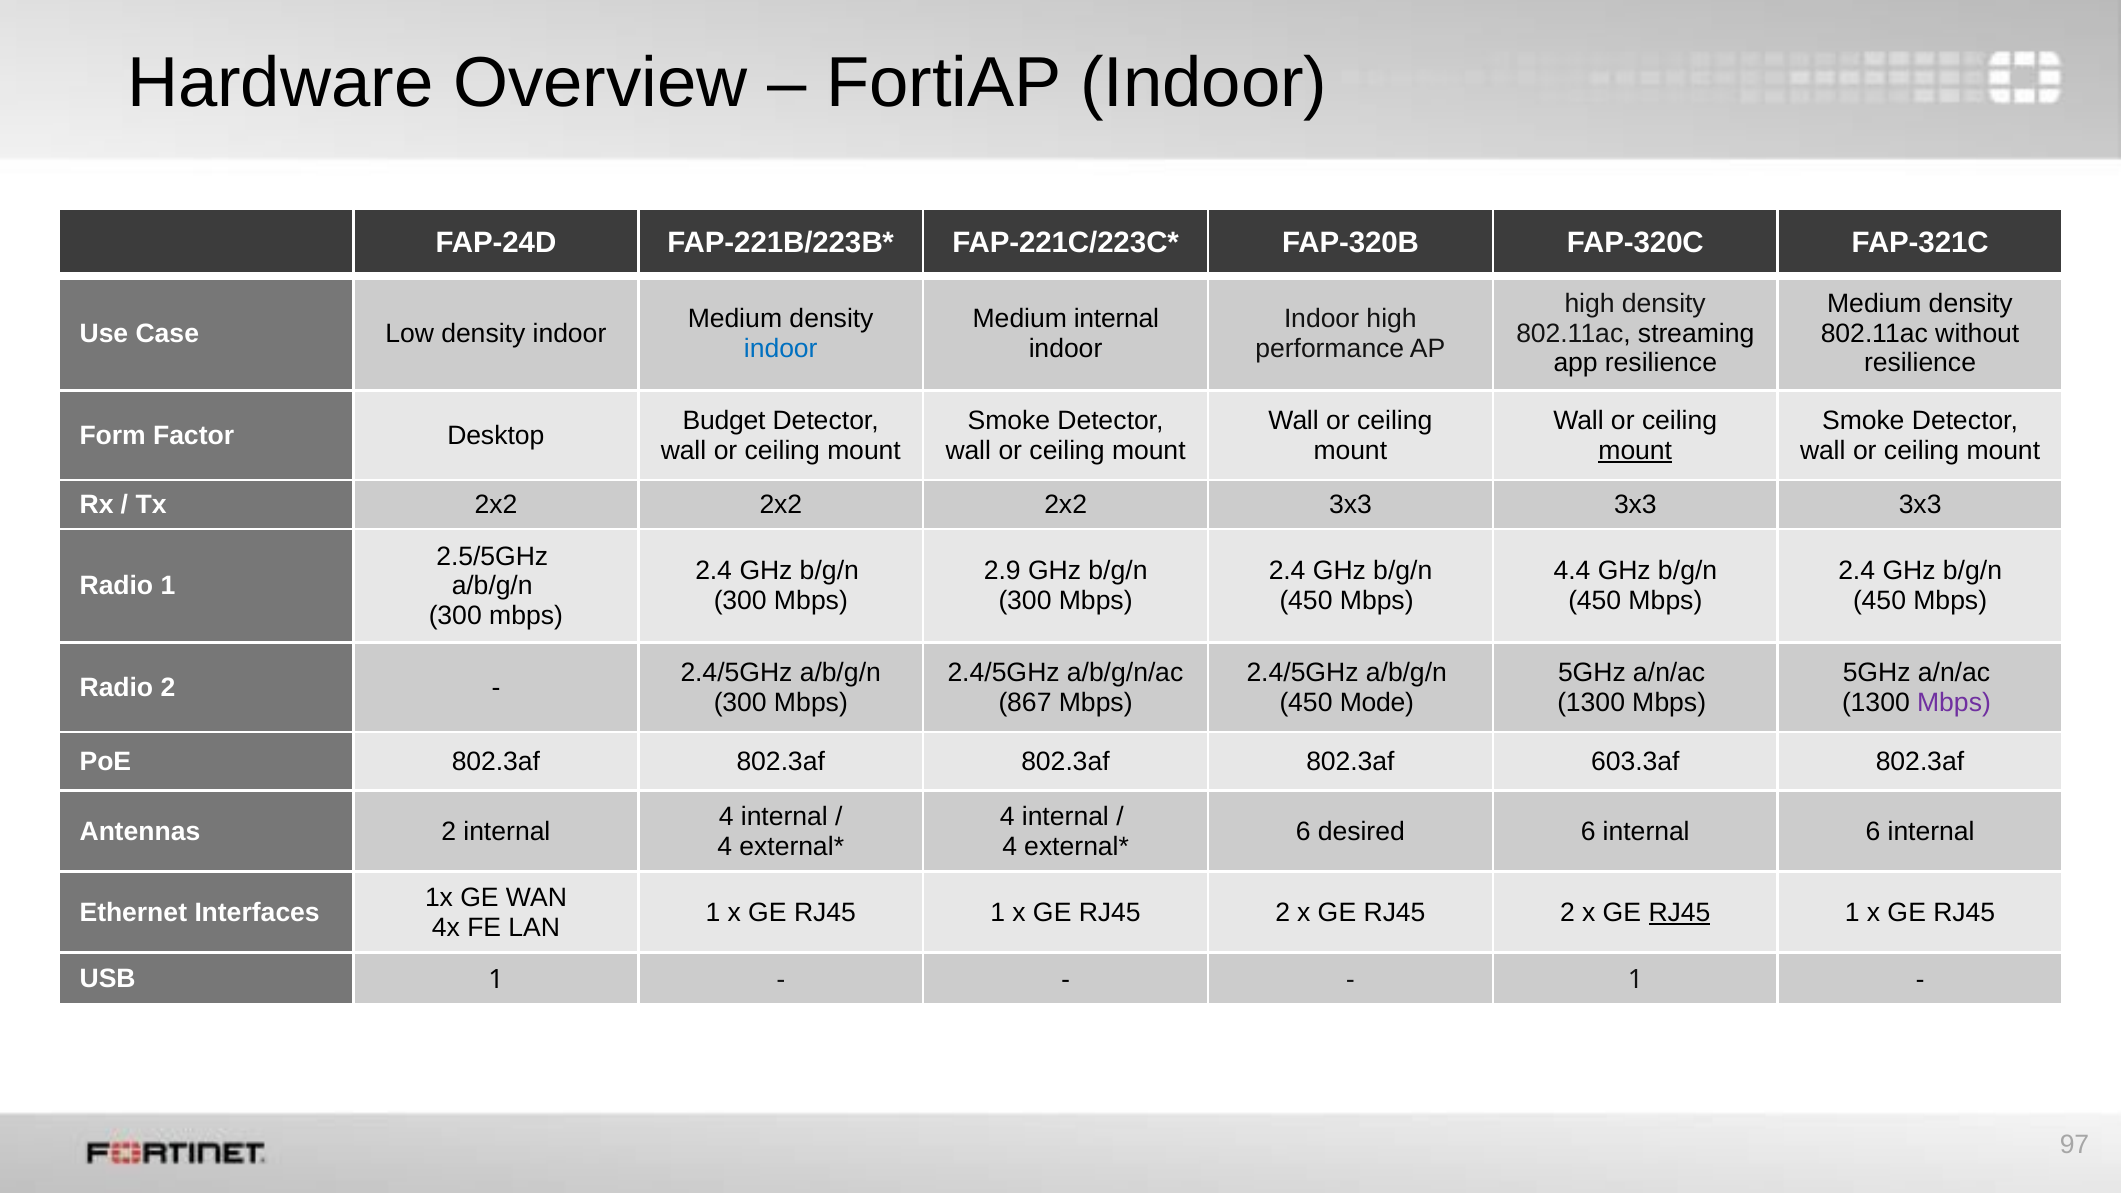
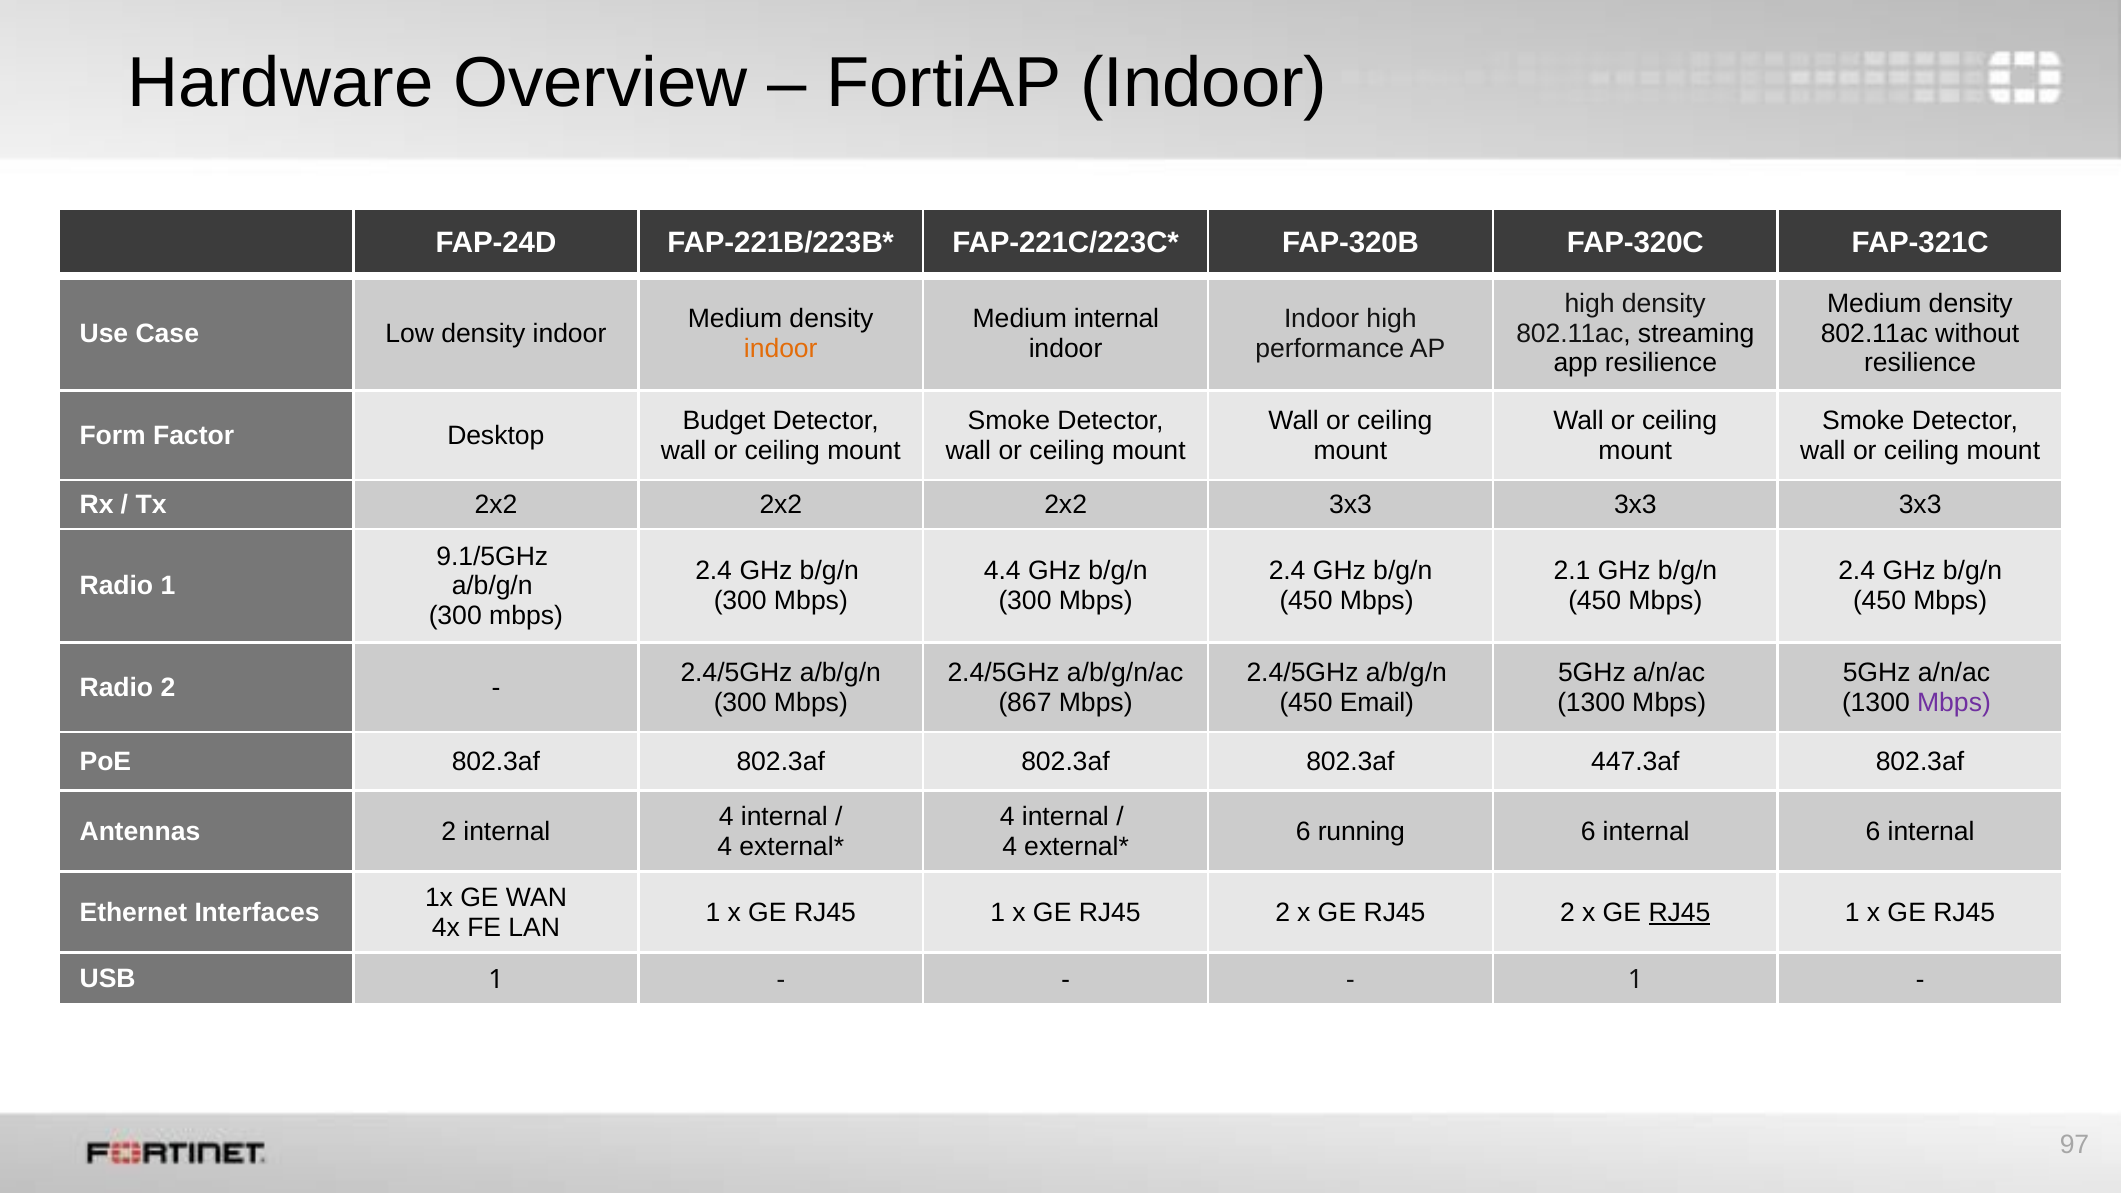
indoor colour: blue -> orange (781, 348)
mount underline: present -> none (1635, 451)
2.5/5GHz: 2.5/5GHz -> 9.1/5GHz (492, 556)
2.9: 2.9 -> 4.4 (1002, 571)
4.4: 4.4 -> 2.1 (1572, 571)
Mode: Mode -> Email (1377, 703)
603.3af: 603.3af -> 447.3af (1635, 762)
desired: desired -> running (1361, 831)
